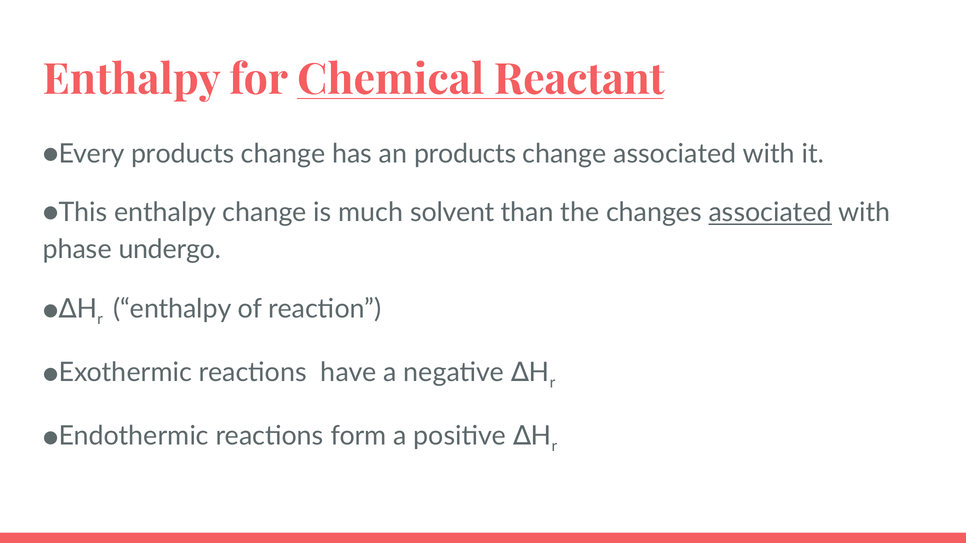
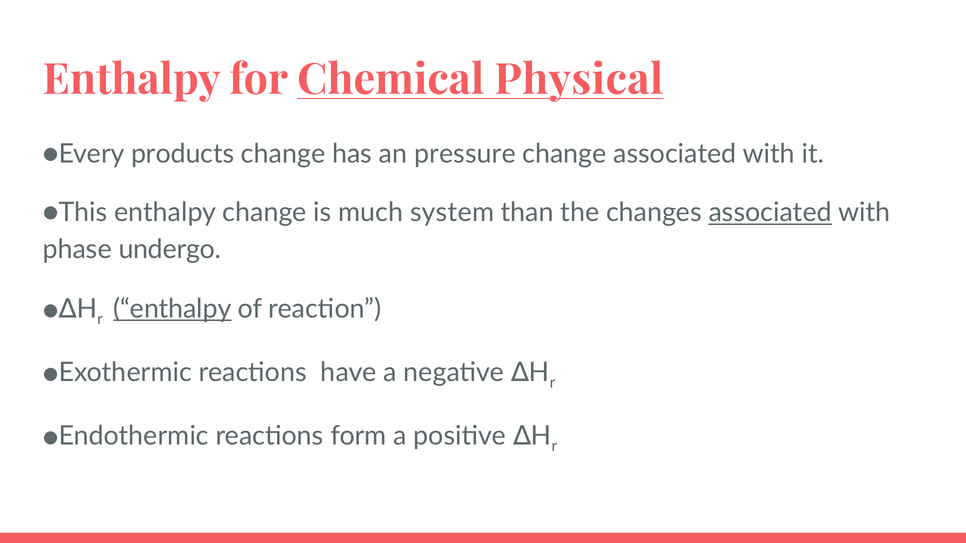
Reactant: Reactant -> Physical (579, 80)
an products: products -> pressure (465, 154)
solvent: solvent -> system (452, 213)
enthalpy underline: none -> present (172, 309)
